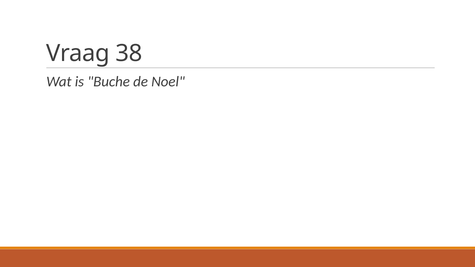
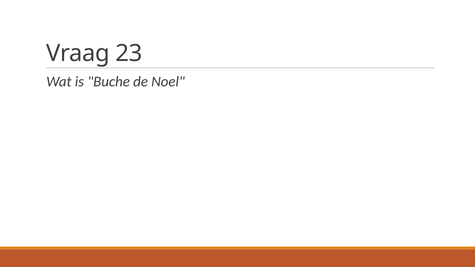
38: 38 -> 23 (129, 53)
